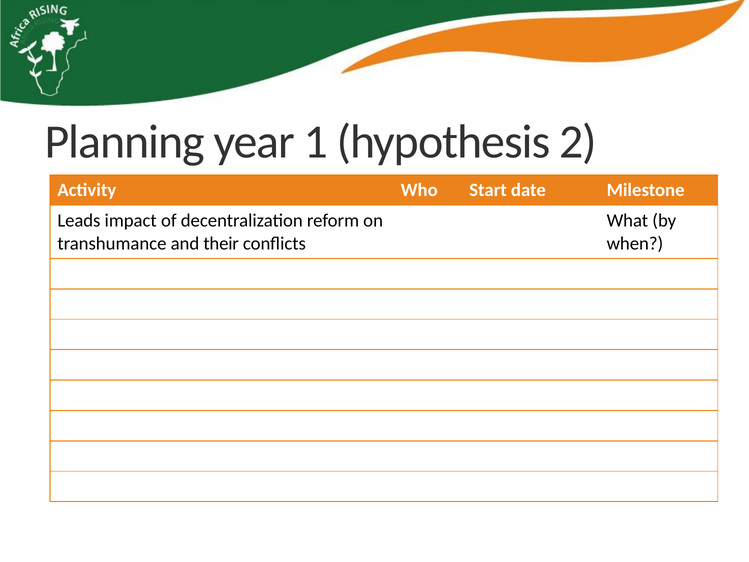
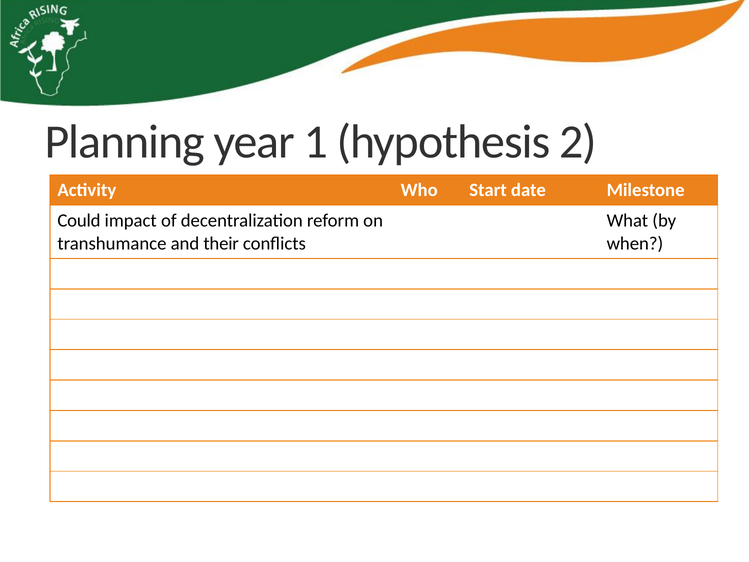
Leads: Leads -> Could (79, 221)
